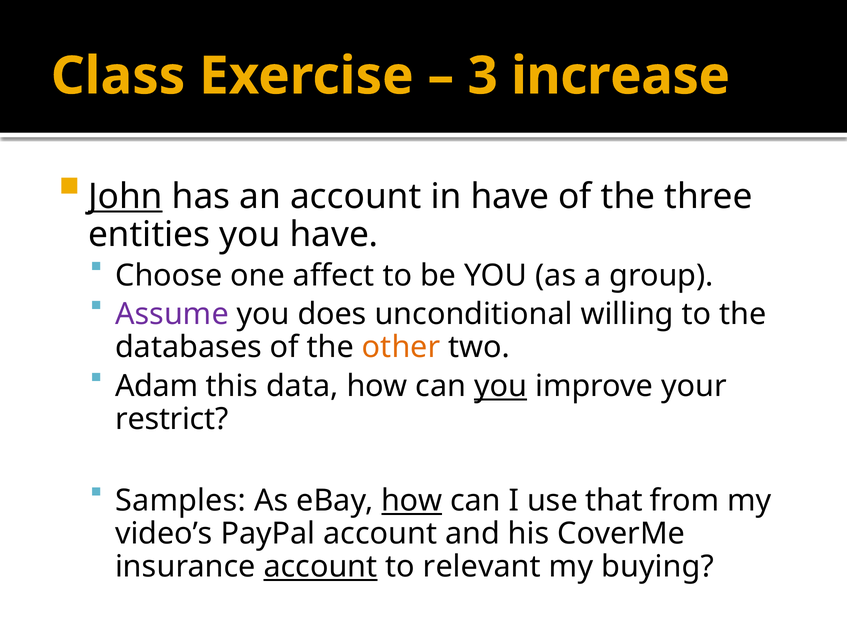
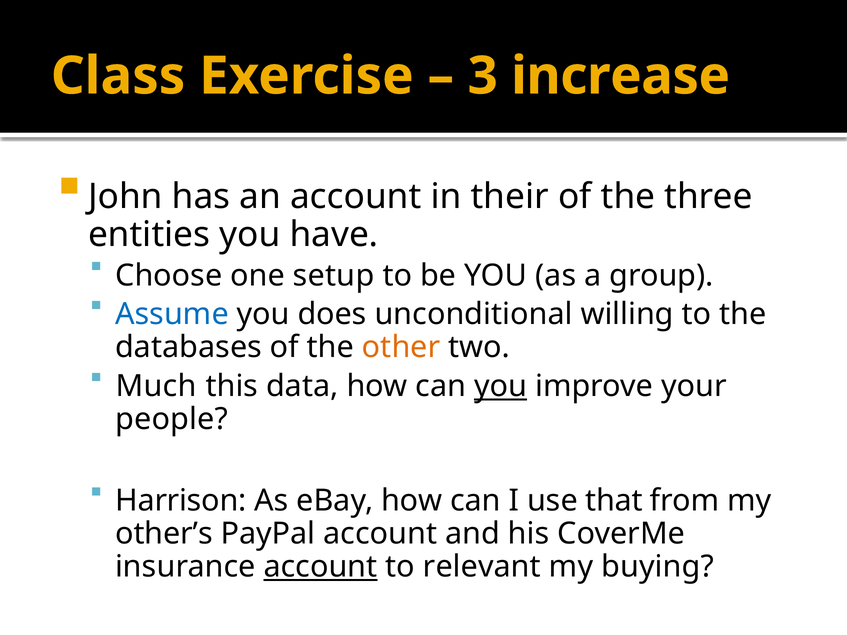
John underline: present -> none (125, 197)
in have: have -> their (510, 197)
affect: affect -> setup (334, 276)
Assume colour: purple -> blue (172, 315)
Adam: Adam -> Much (156, 386)
restrict: restrict -> people (172, 419)
Samples: Samples -> Harrison (181, 501)
how underline: present -> none (412, 501)
video’s: video’s -> other’s (164, 534)
